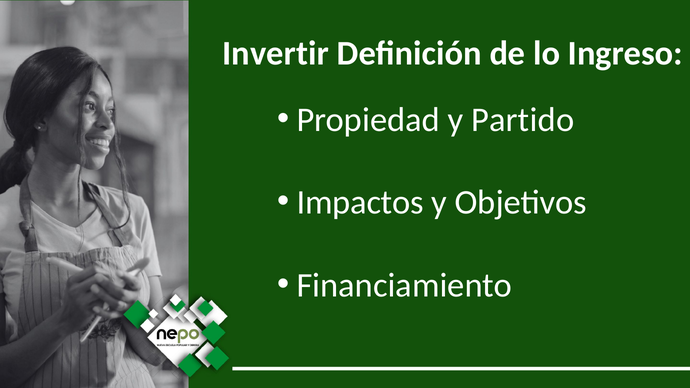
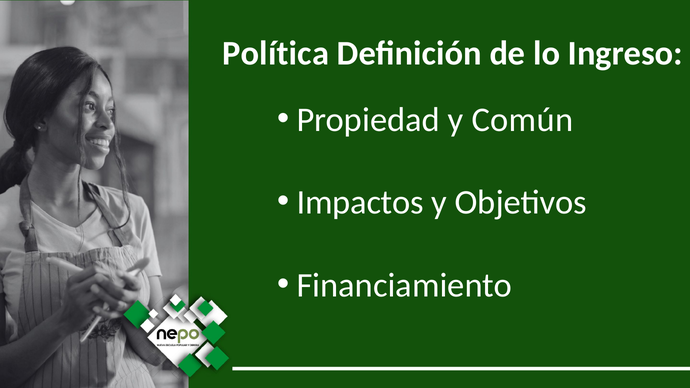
Invertir: Invertir -> Política (276, 53)
Partido: Partido -> Común (523, 120)
